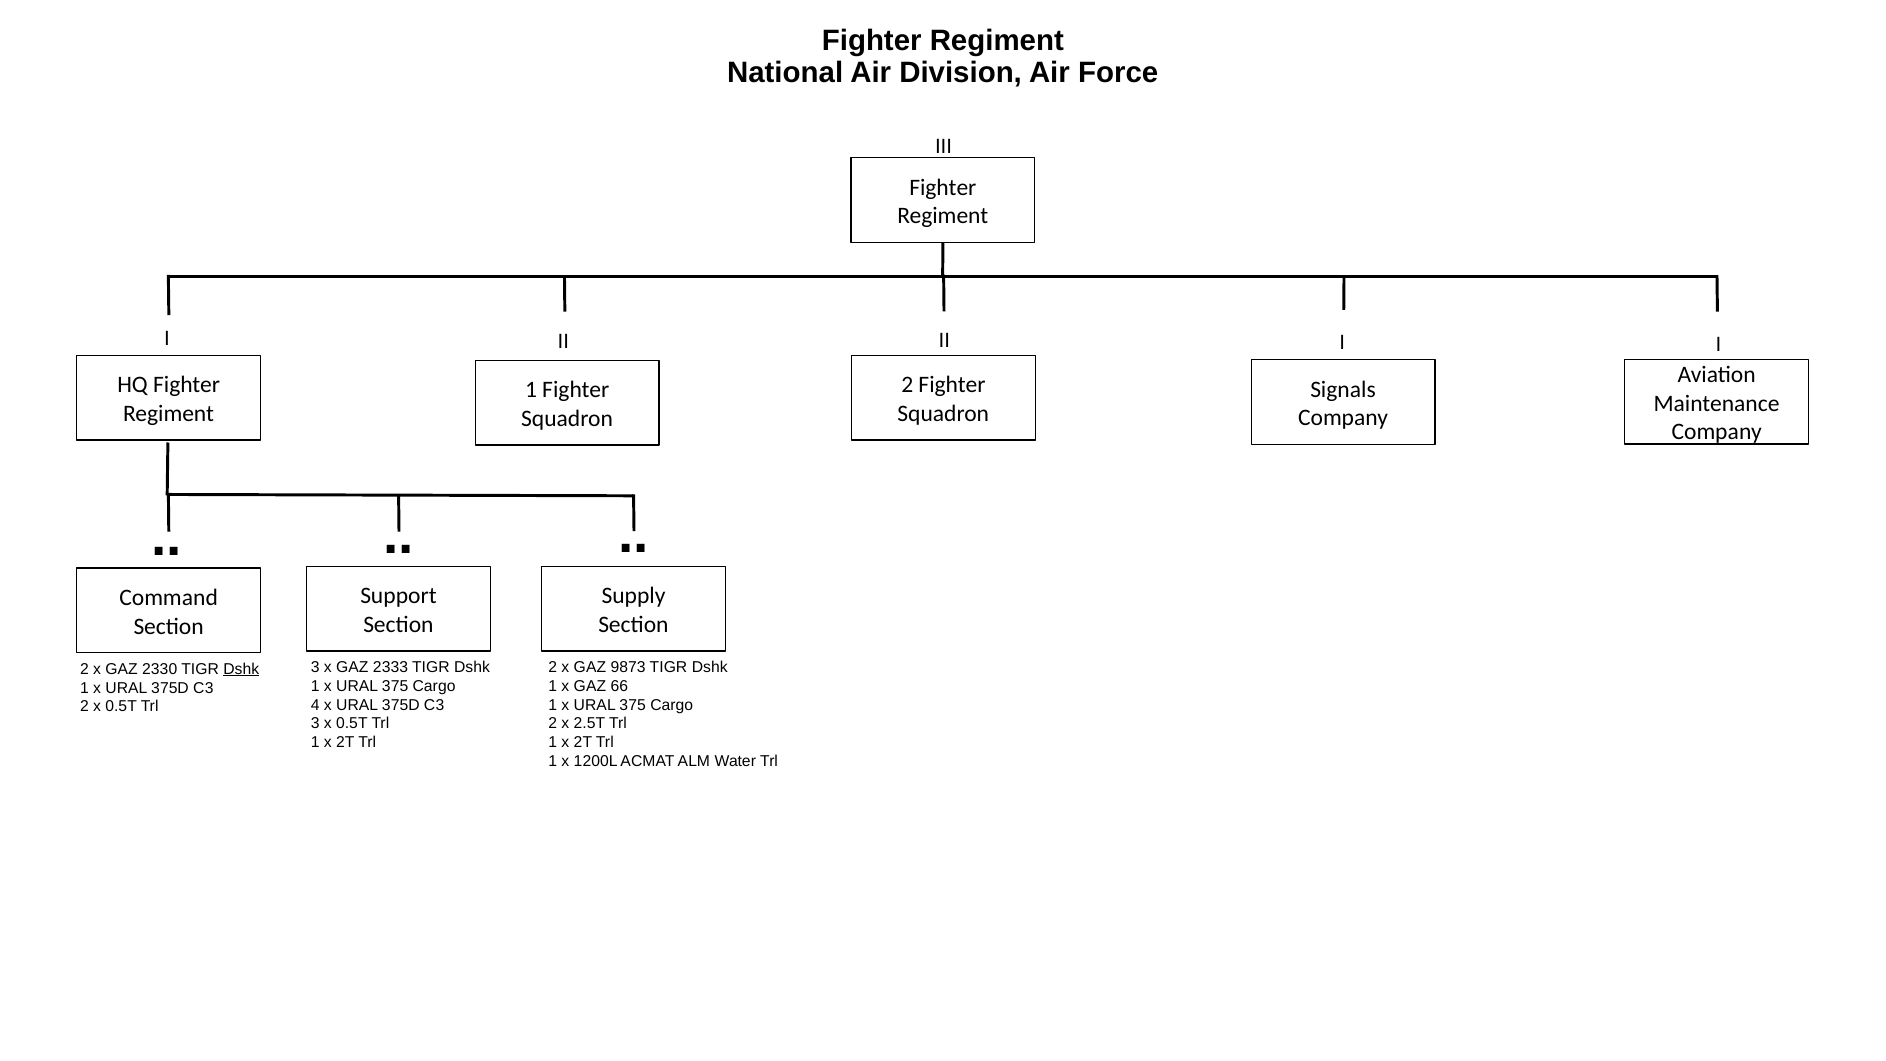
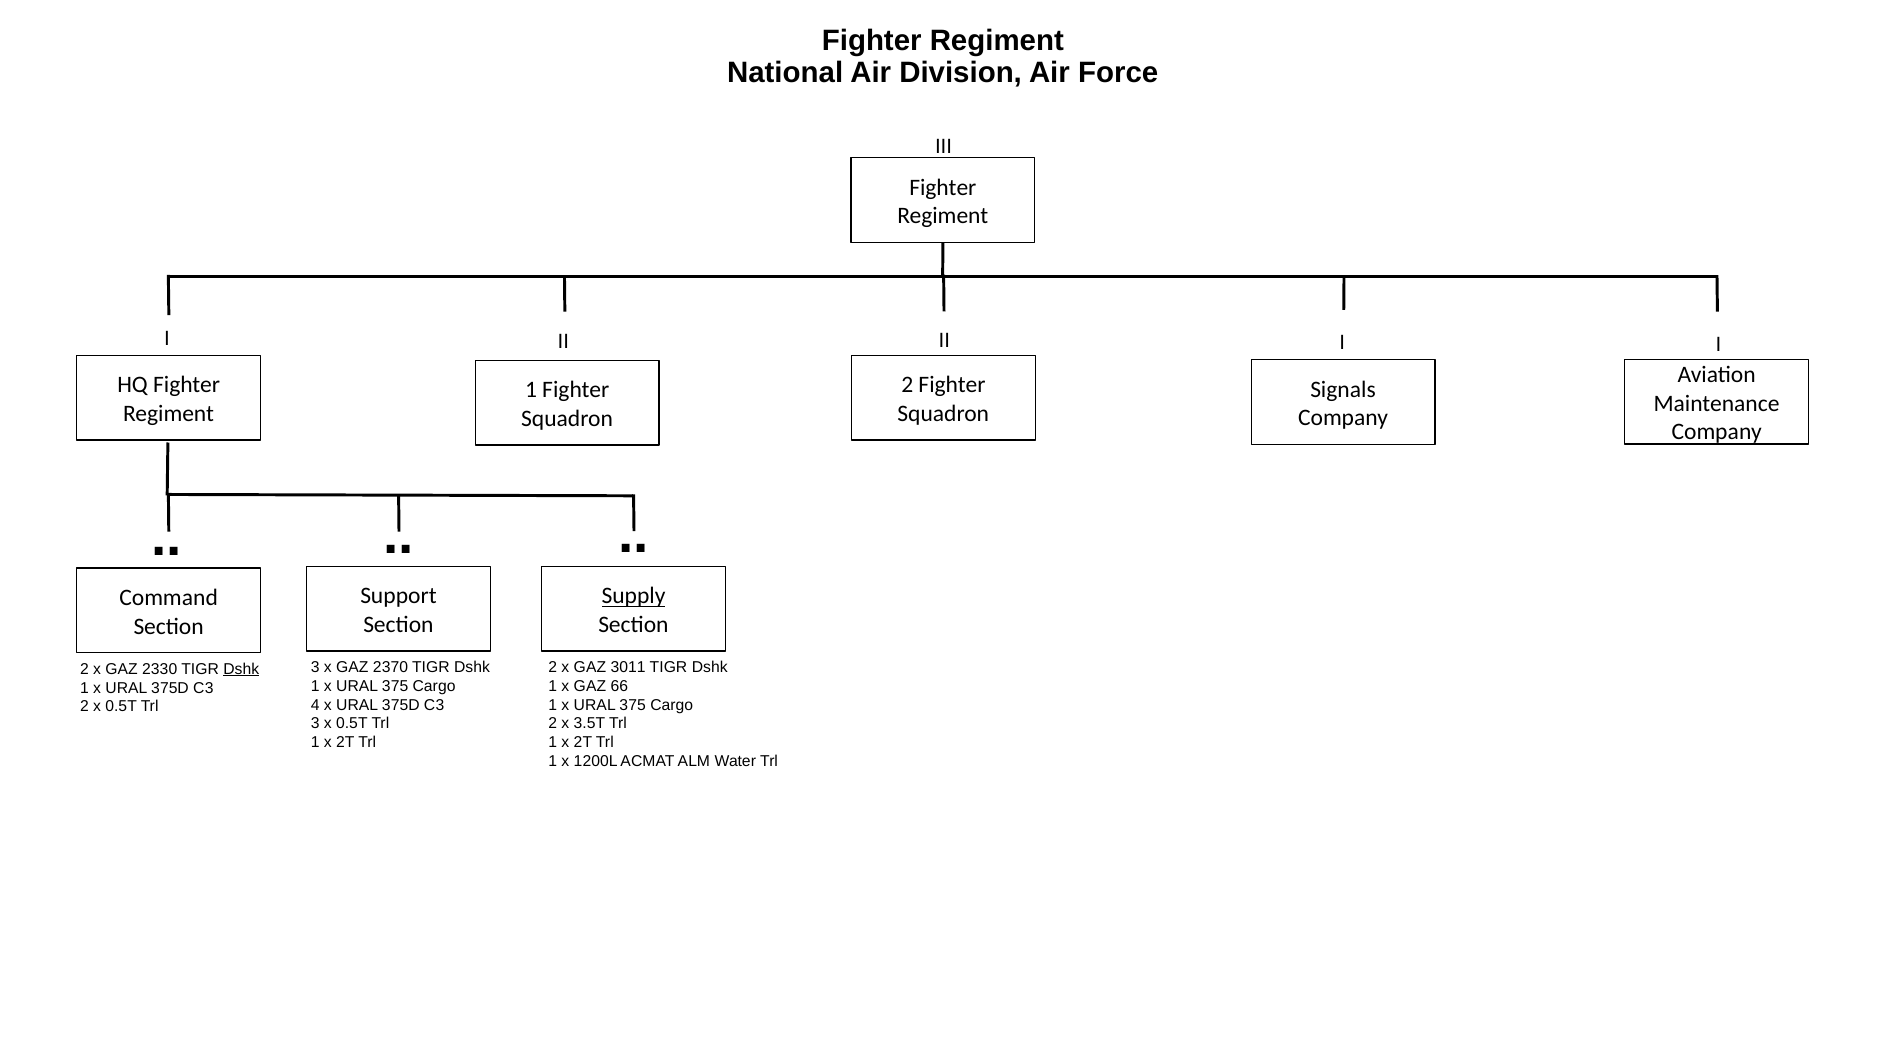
Supply underline: none -> present (634, 596)
2333: 2333 -> 2370 (391, 667)
9873: 9873 -> 3011 (628, 667)
2.5T: 2.5T -> 3.5T (589, 724)
